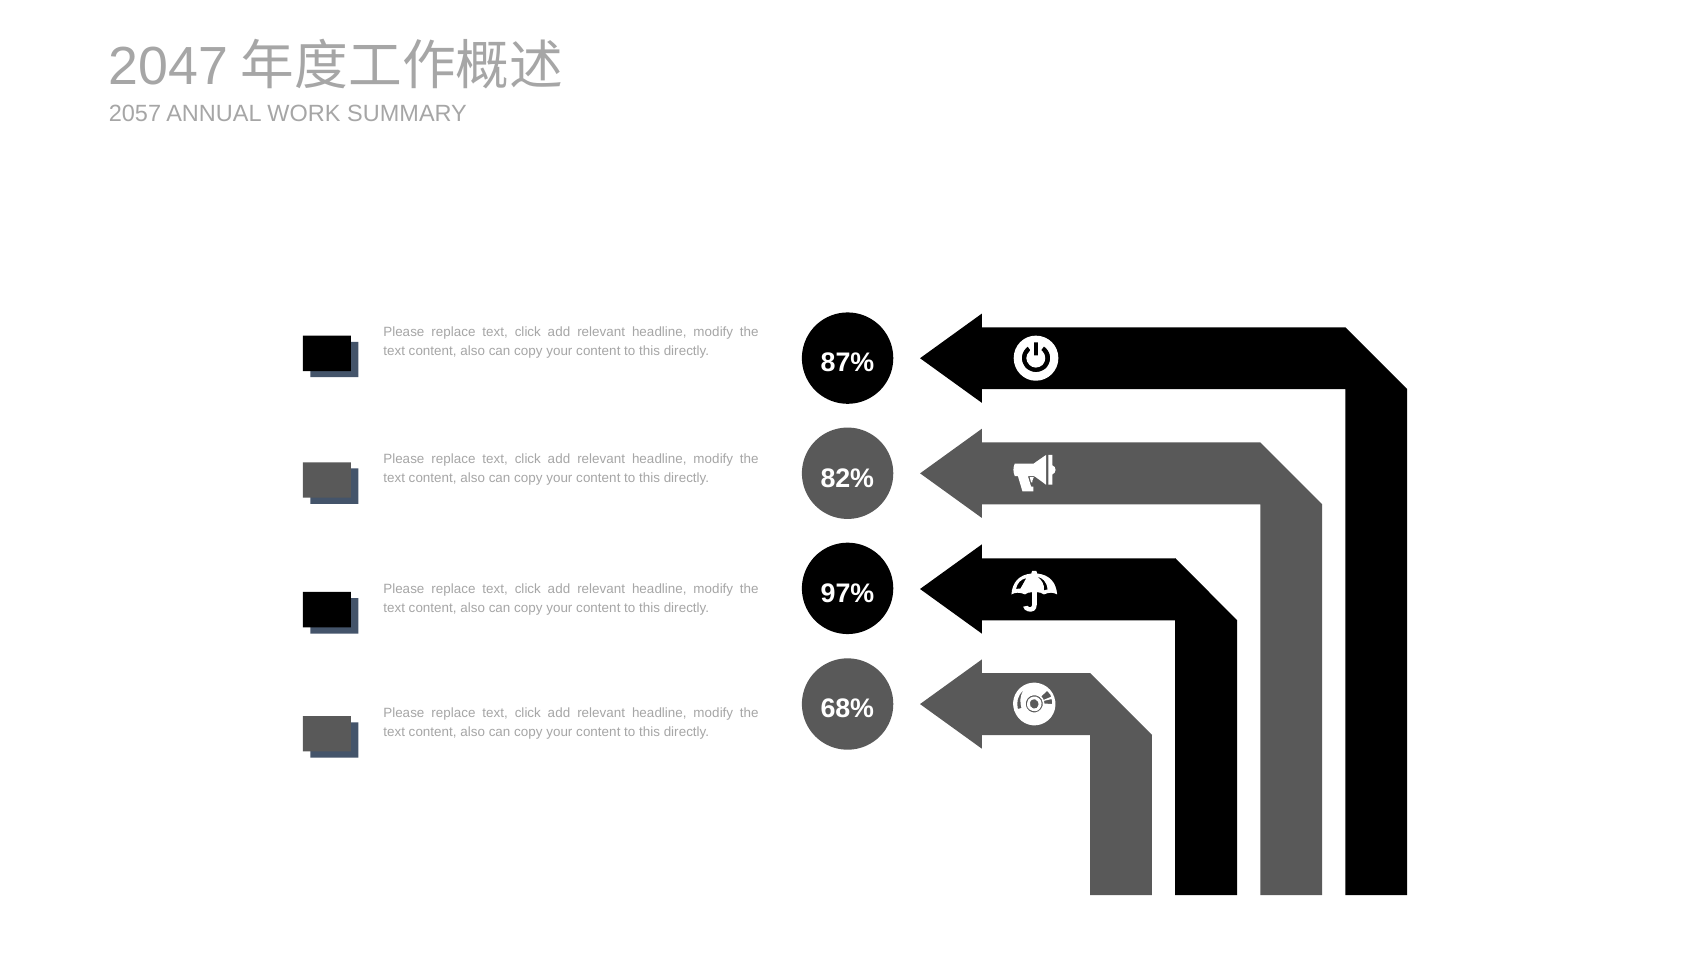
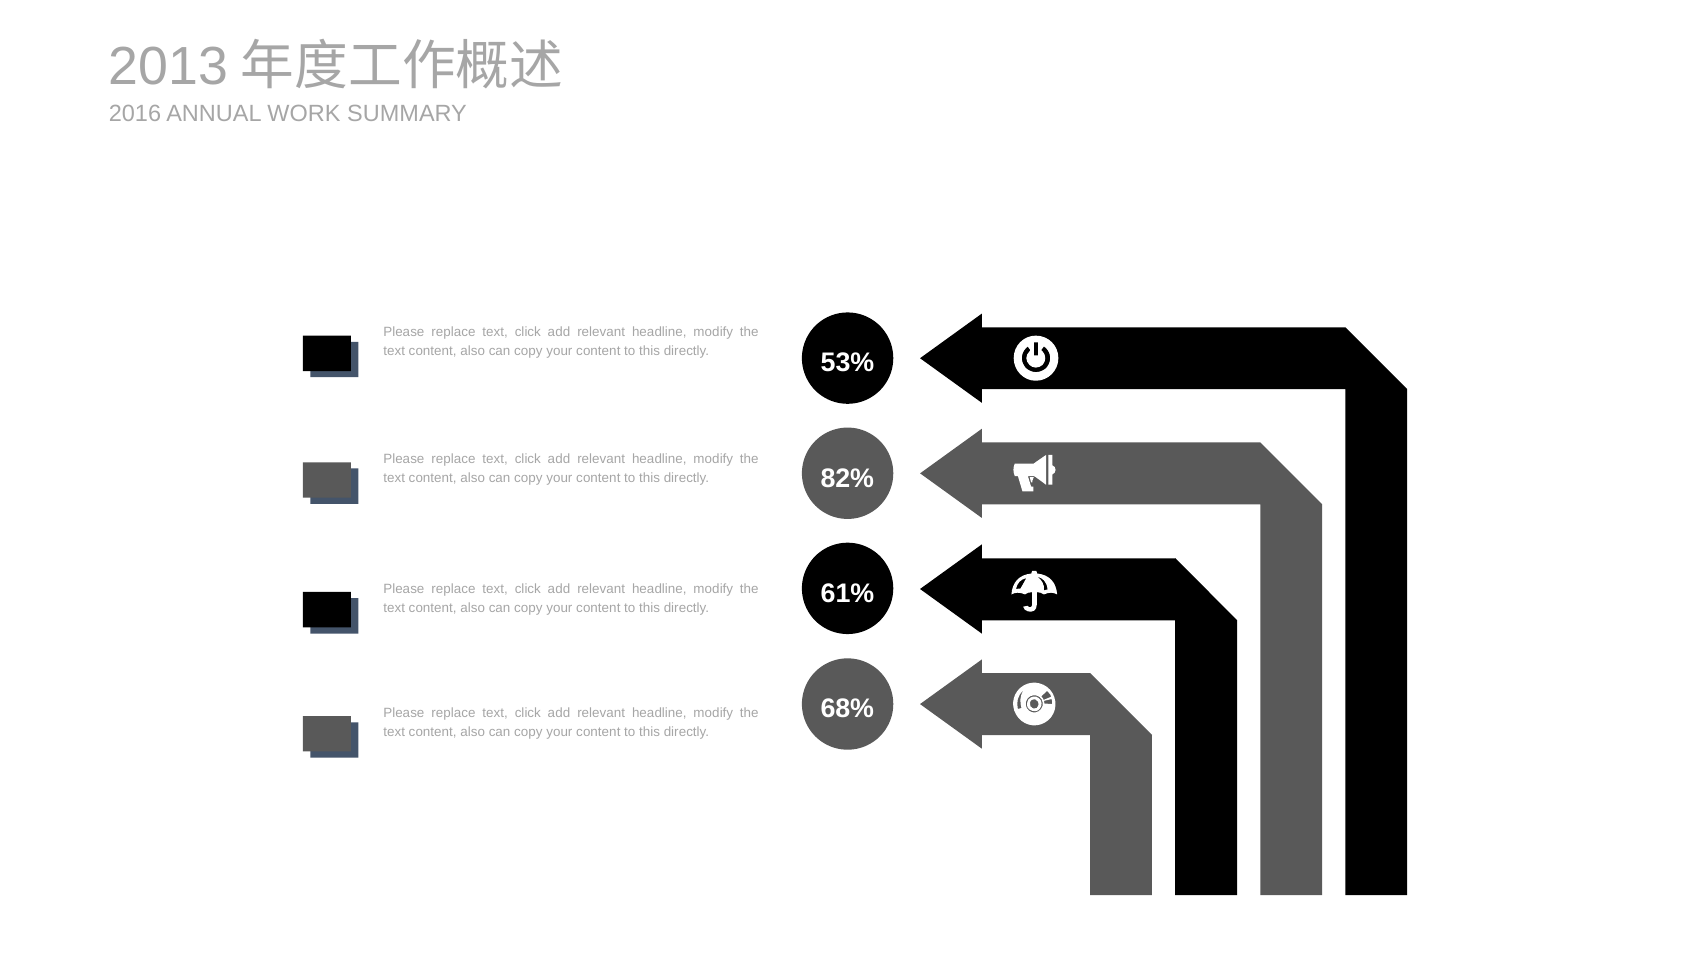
2047: 2047 -> 2013 (168, 67)
2057: 2057 -> 2016 (135, 114)
87%: 87% -> 53% (847, 363)
97%: 97% -> 61% (847, 594)
